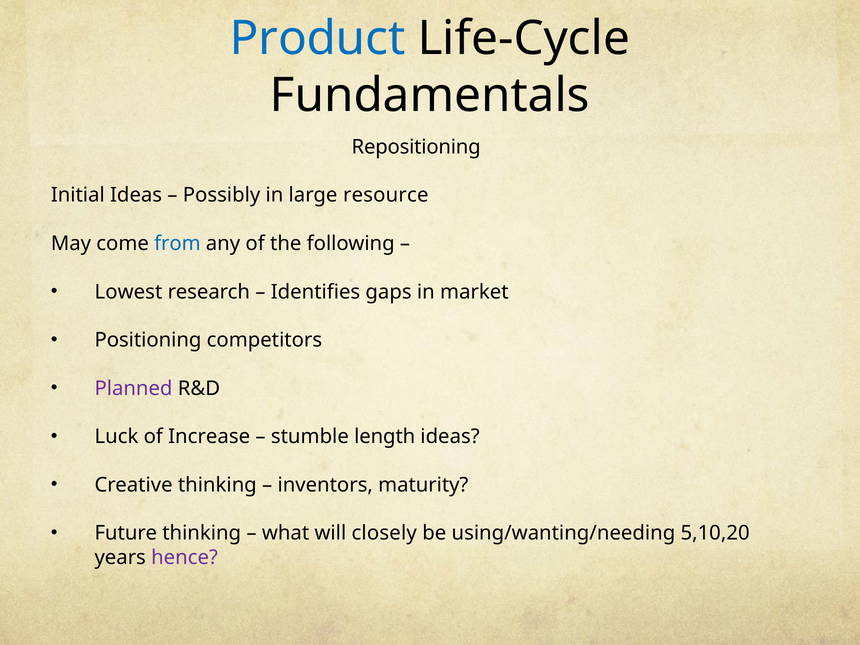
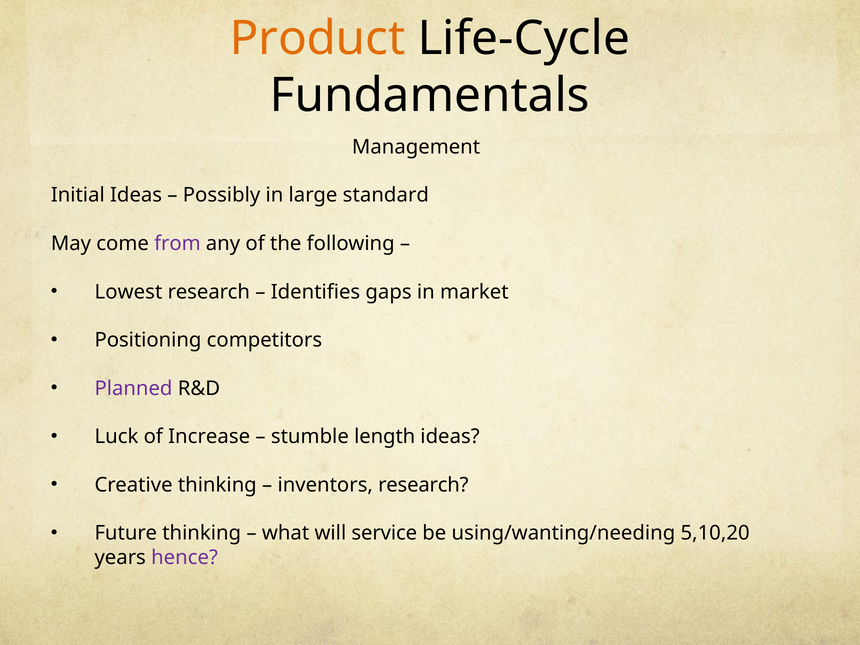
Product colour: blue -> orange (318, 38)
Repositioning: Repositioning -> Management (416, 147)
resource: resource -> standard (386, 195)
from colour: blue -> purple (177, 244)
inventors maturity: maturity -> research (423, 485)
closely: closely -> service (384, 533)
